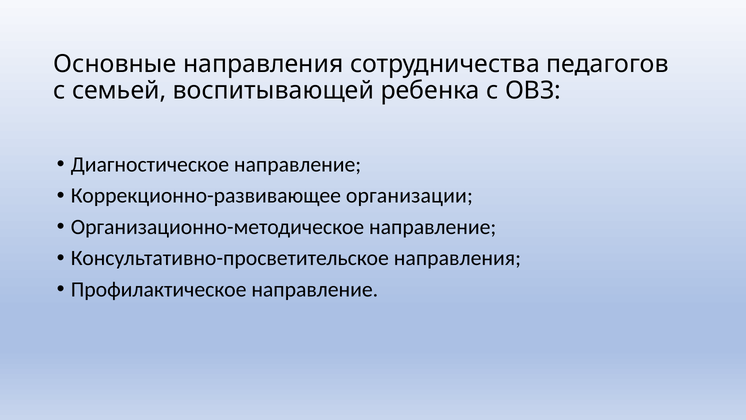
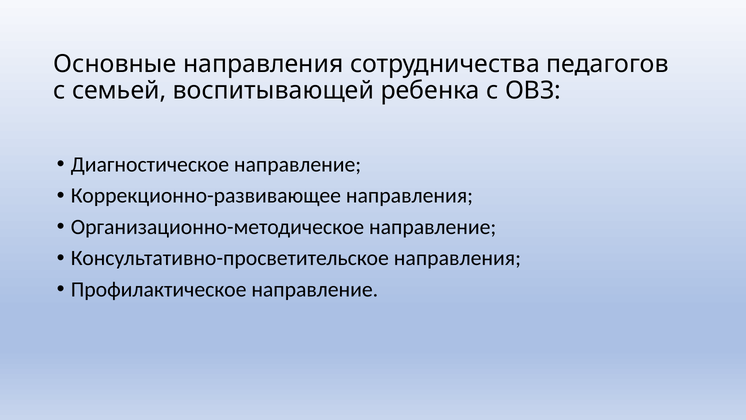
Коррекционно-развивающее организации: организации -> направления (409, 196)
